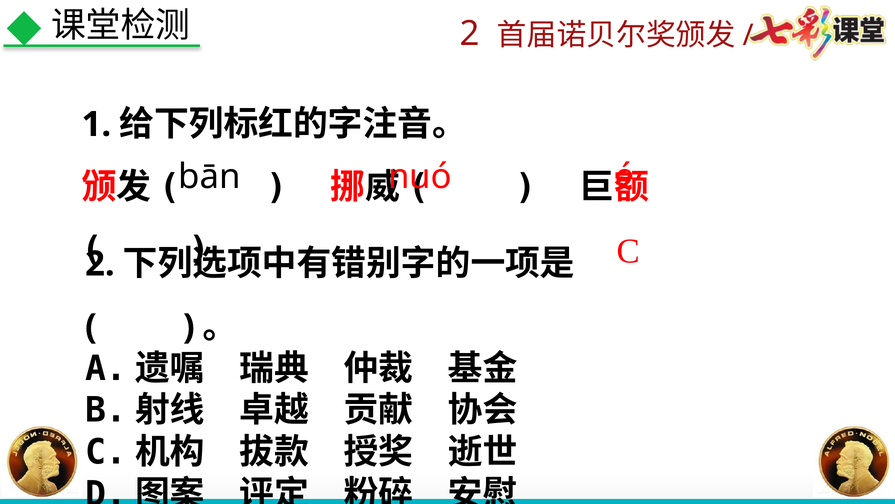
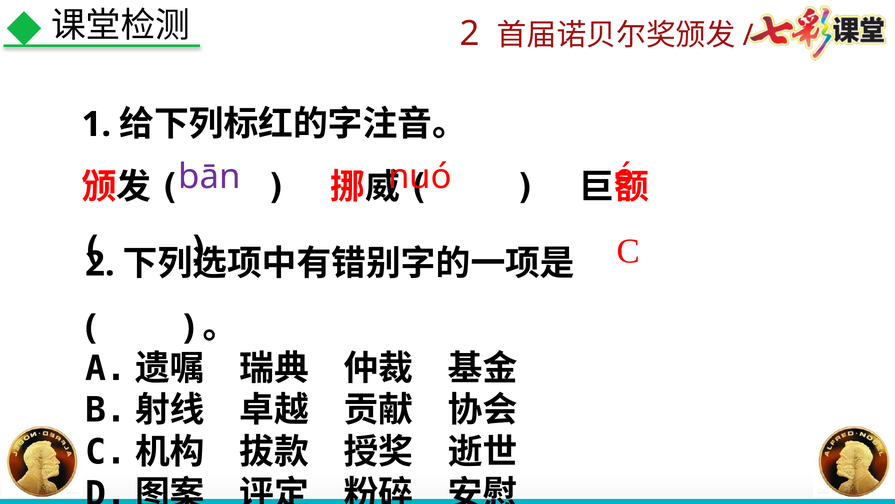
bān colour: black -> purple (209, 176)
